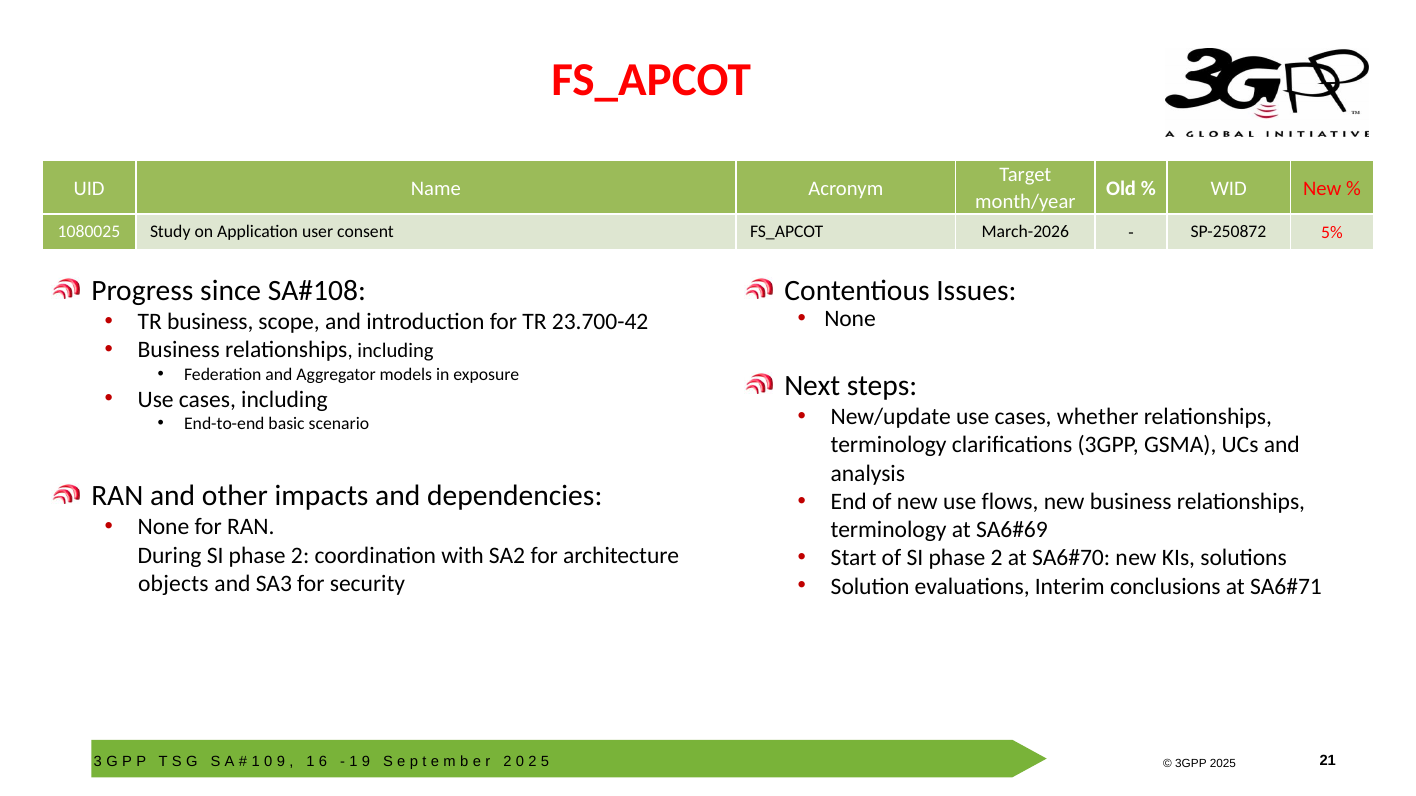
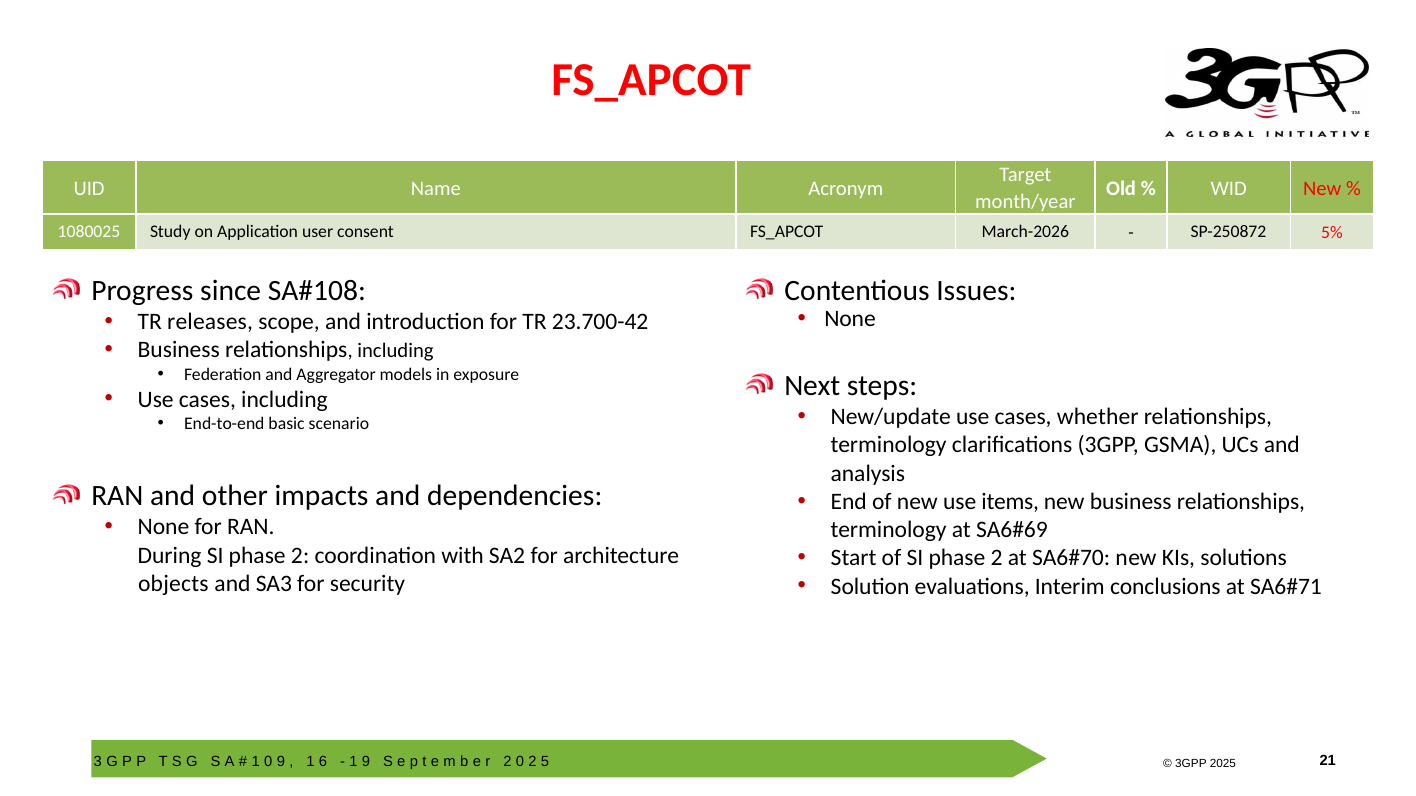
TR business: business -> releases (210, 322)
flows: flows -> items (1010, 502)
